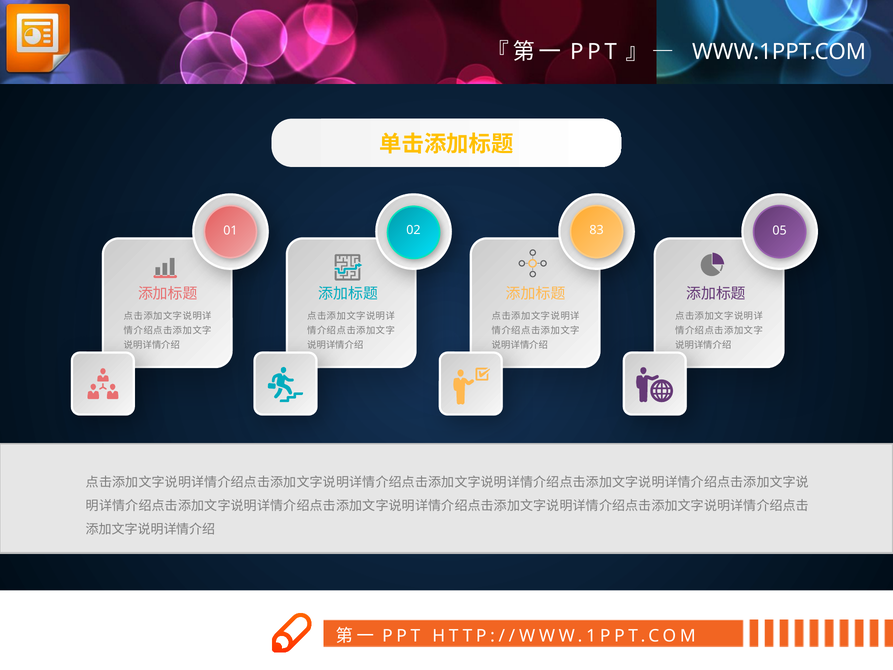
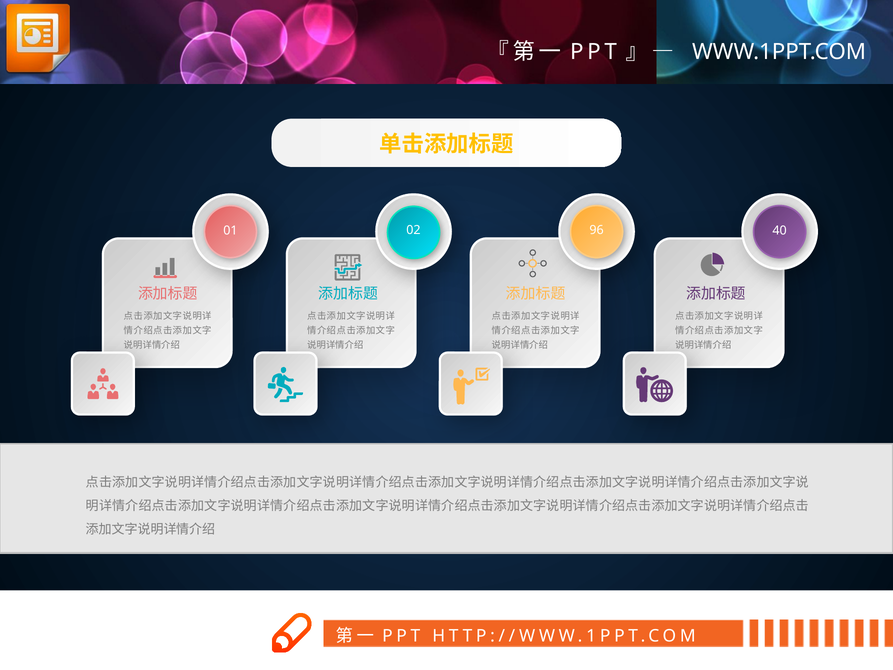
05: 05 -> 40 (780, 230)
83: 83 -> 96 (597, 230)
